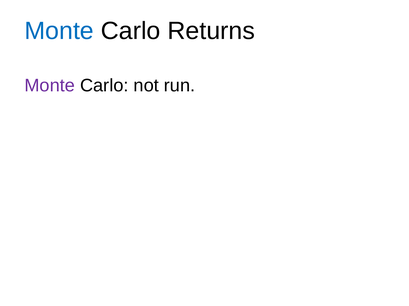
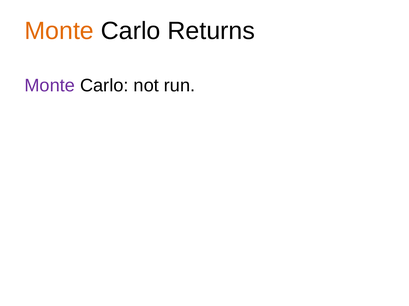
Monte colour: blue -> orange (59, 31)
